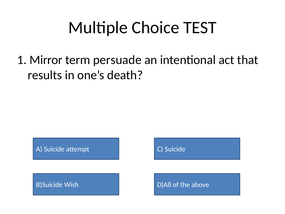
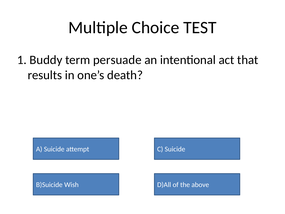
Mirror: Mirror -> Buddy (46, 60)
